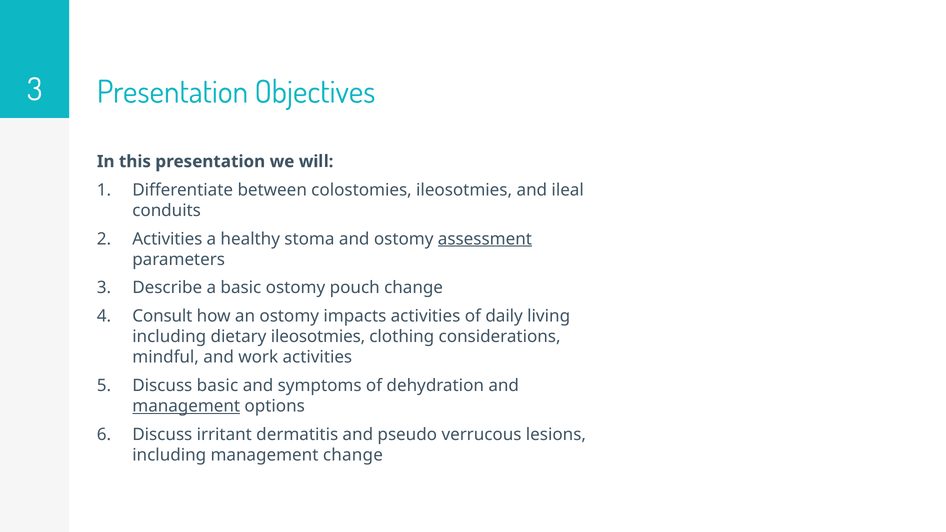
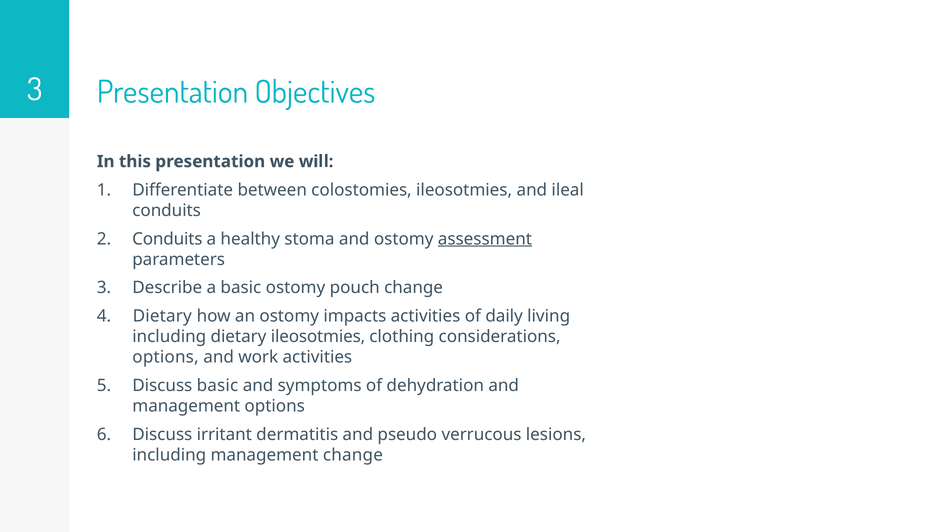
Activities: Activities -> Conduits (167, 239)
Consult: Consult -> Dietary (162, 316)
mindful: mindful -> options (166, 357)
management underline: present -> none (186, 406)
